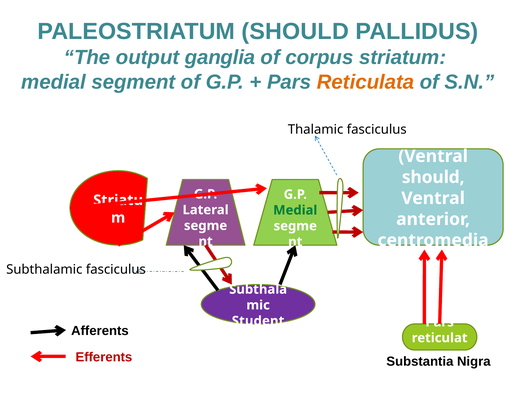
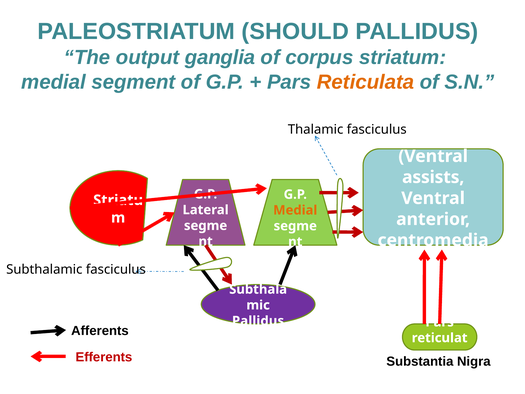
should: should -> assists (433, 177)
Medial colour: green -> orange (295, 210)
Student: Student -> Pallidus (258, 321)
